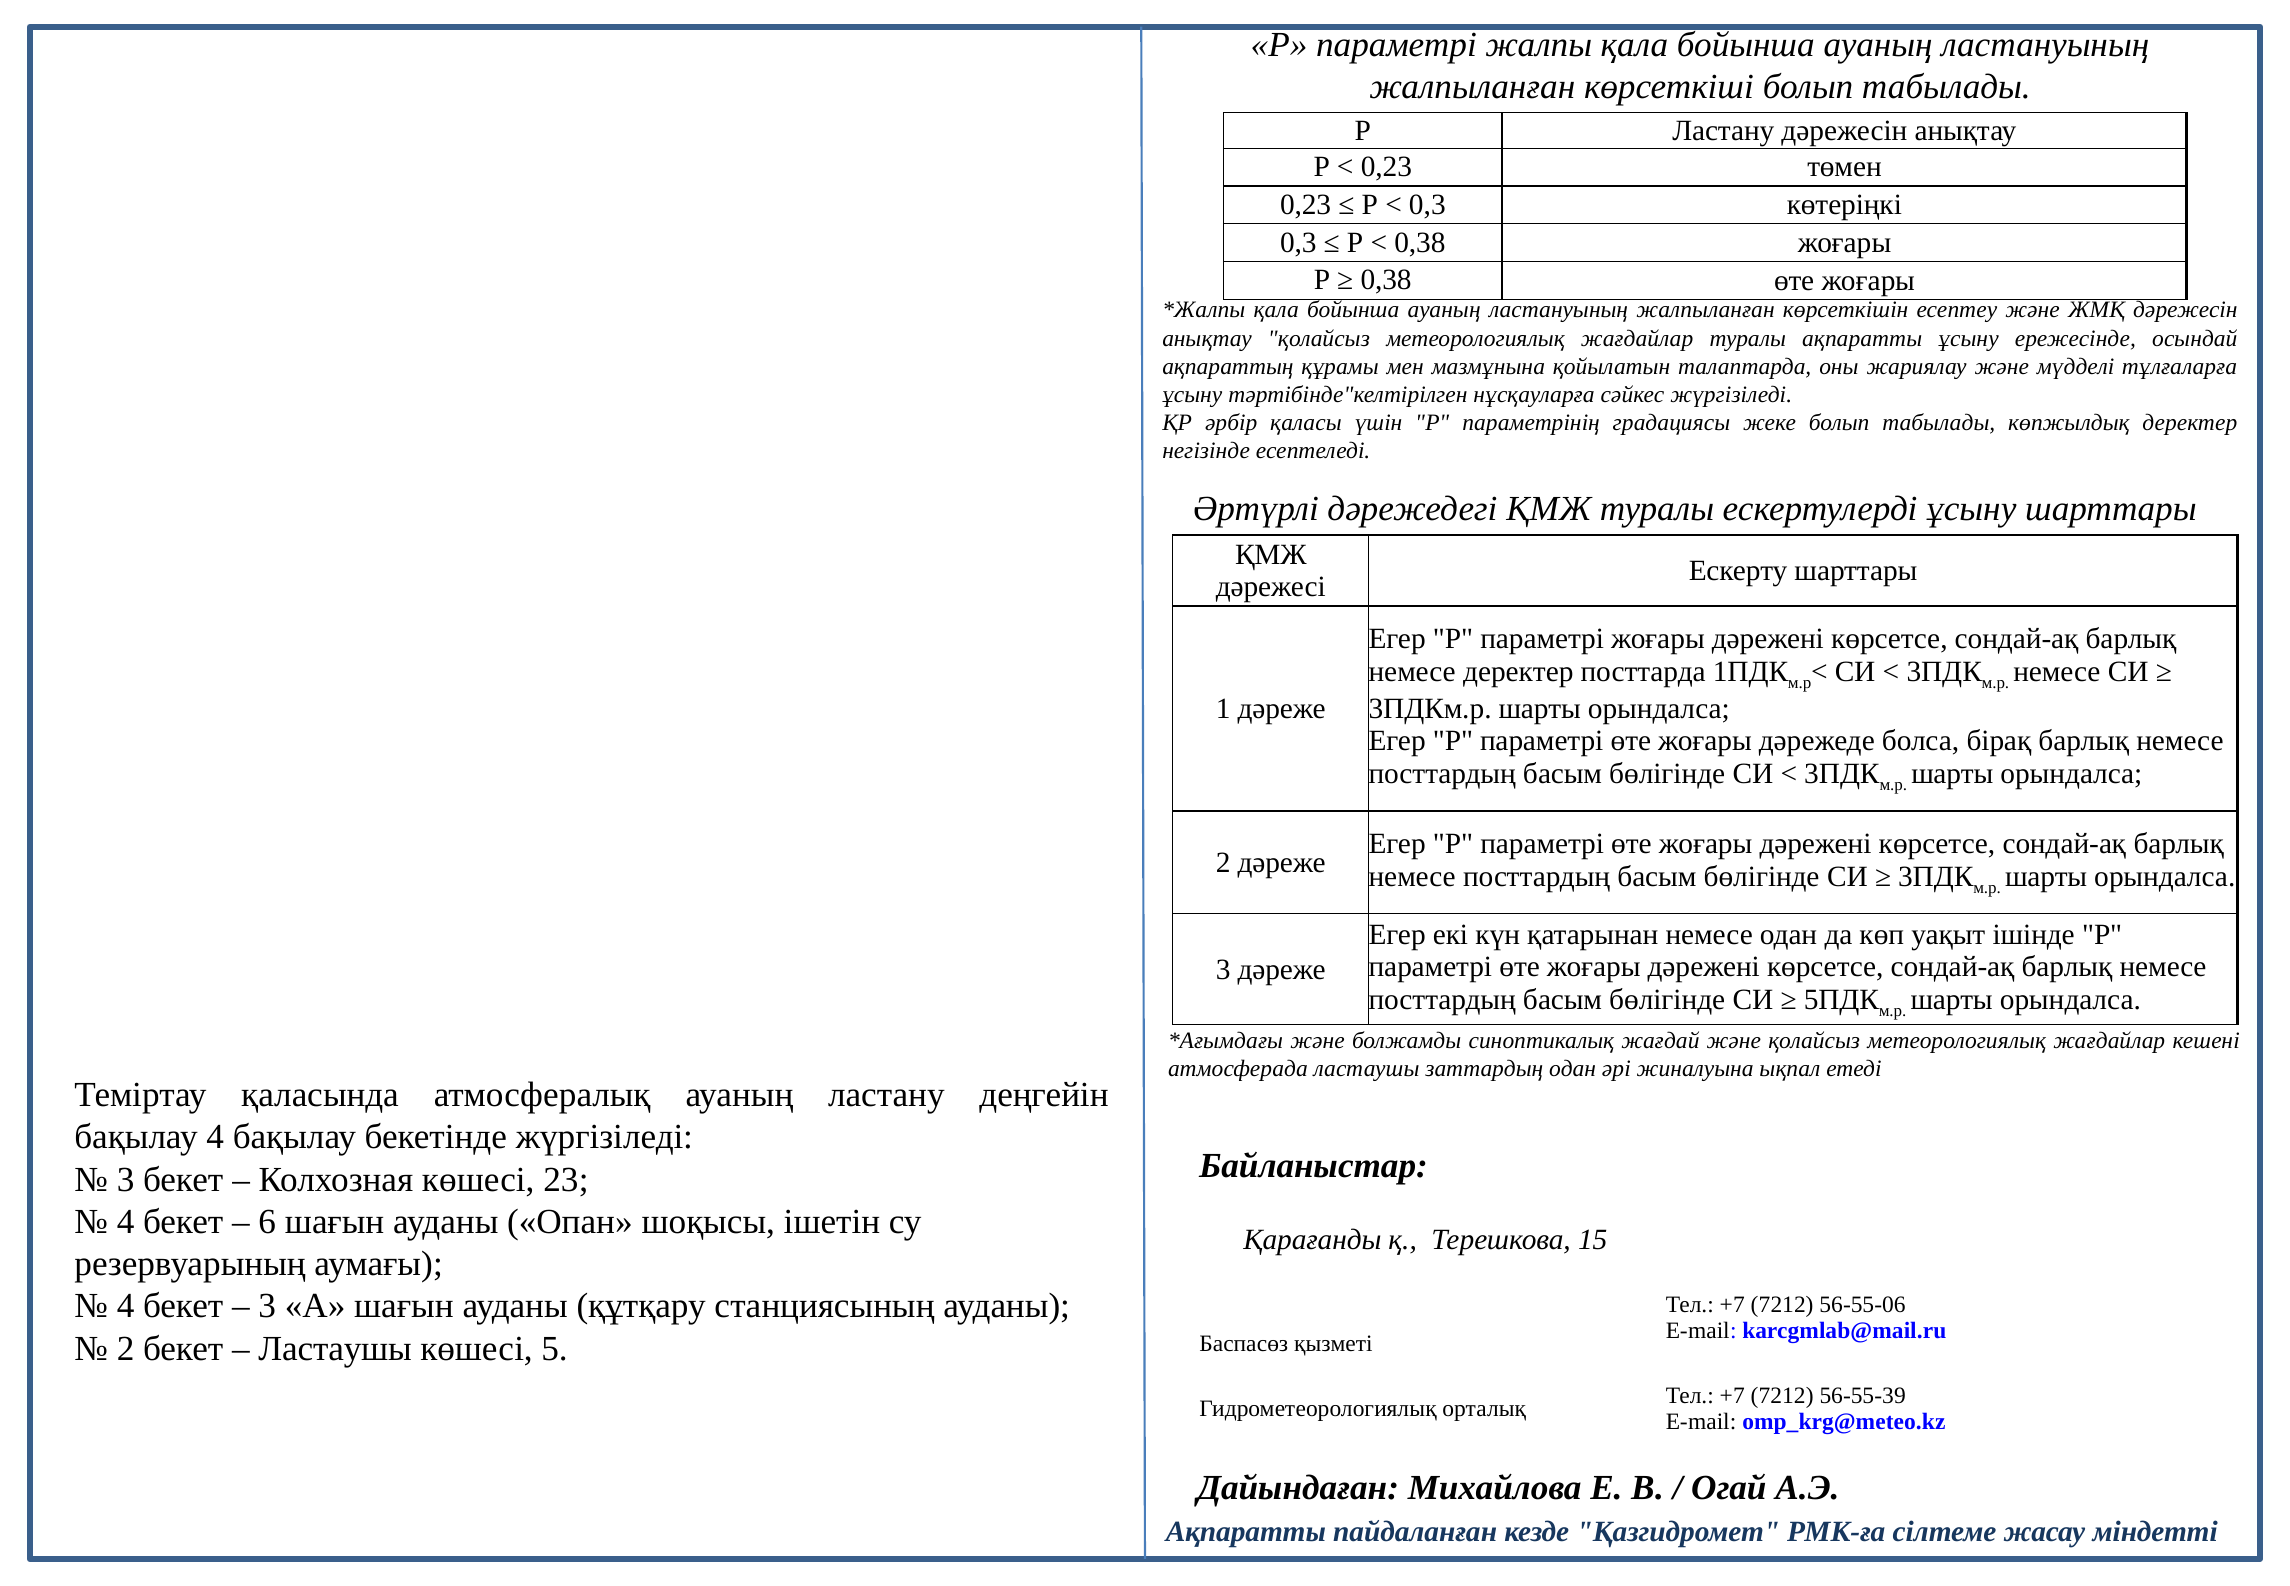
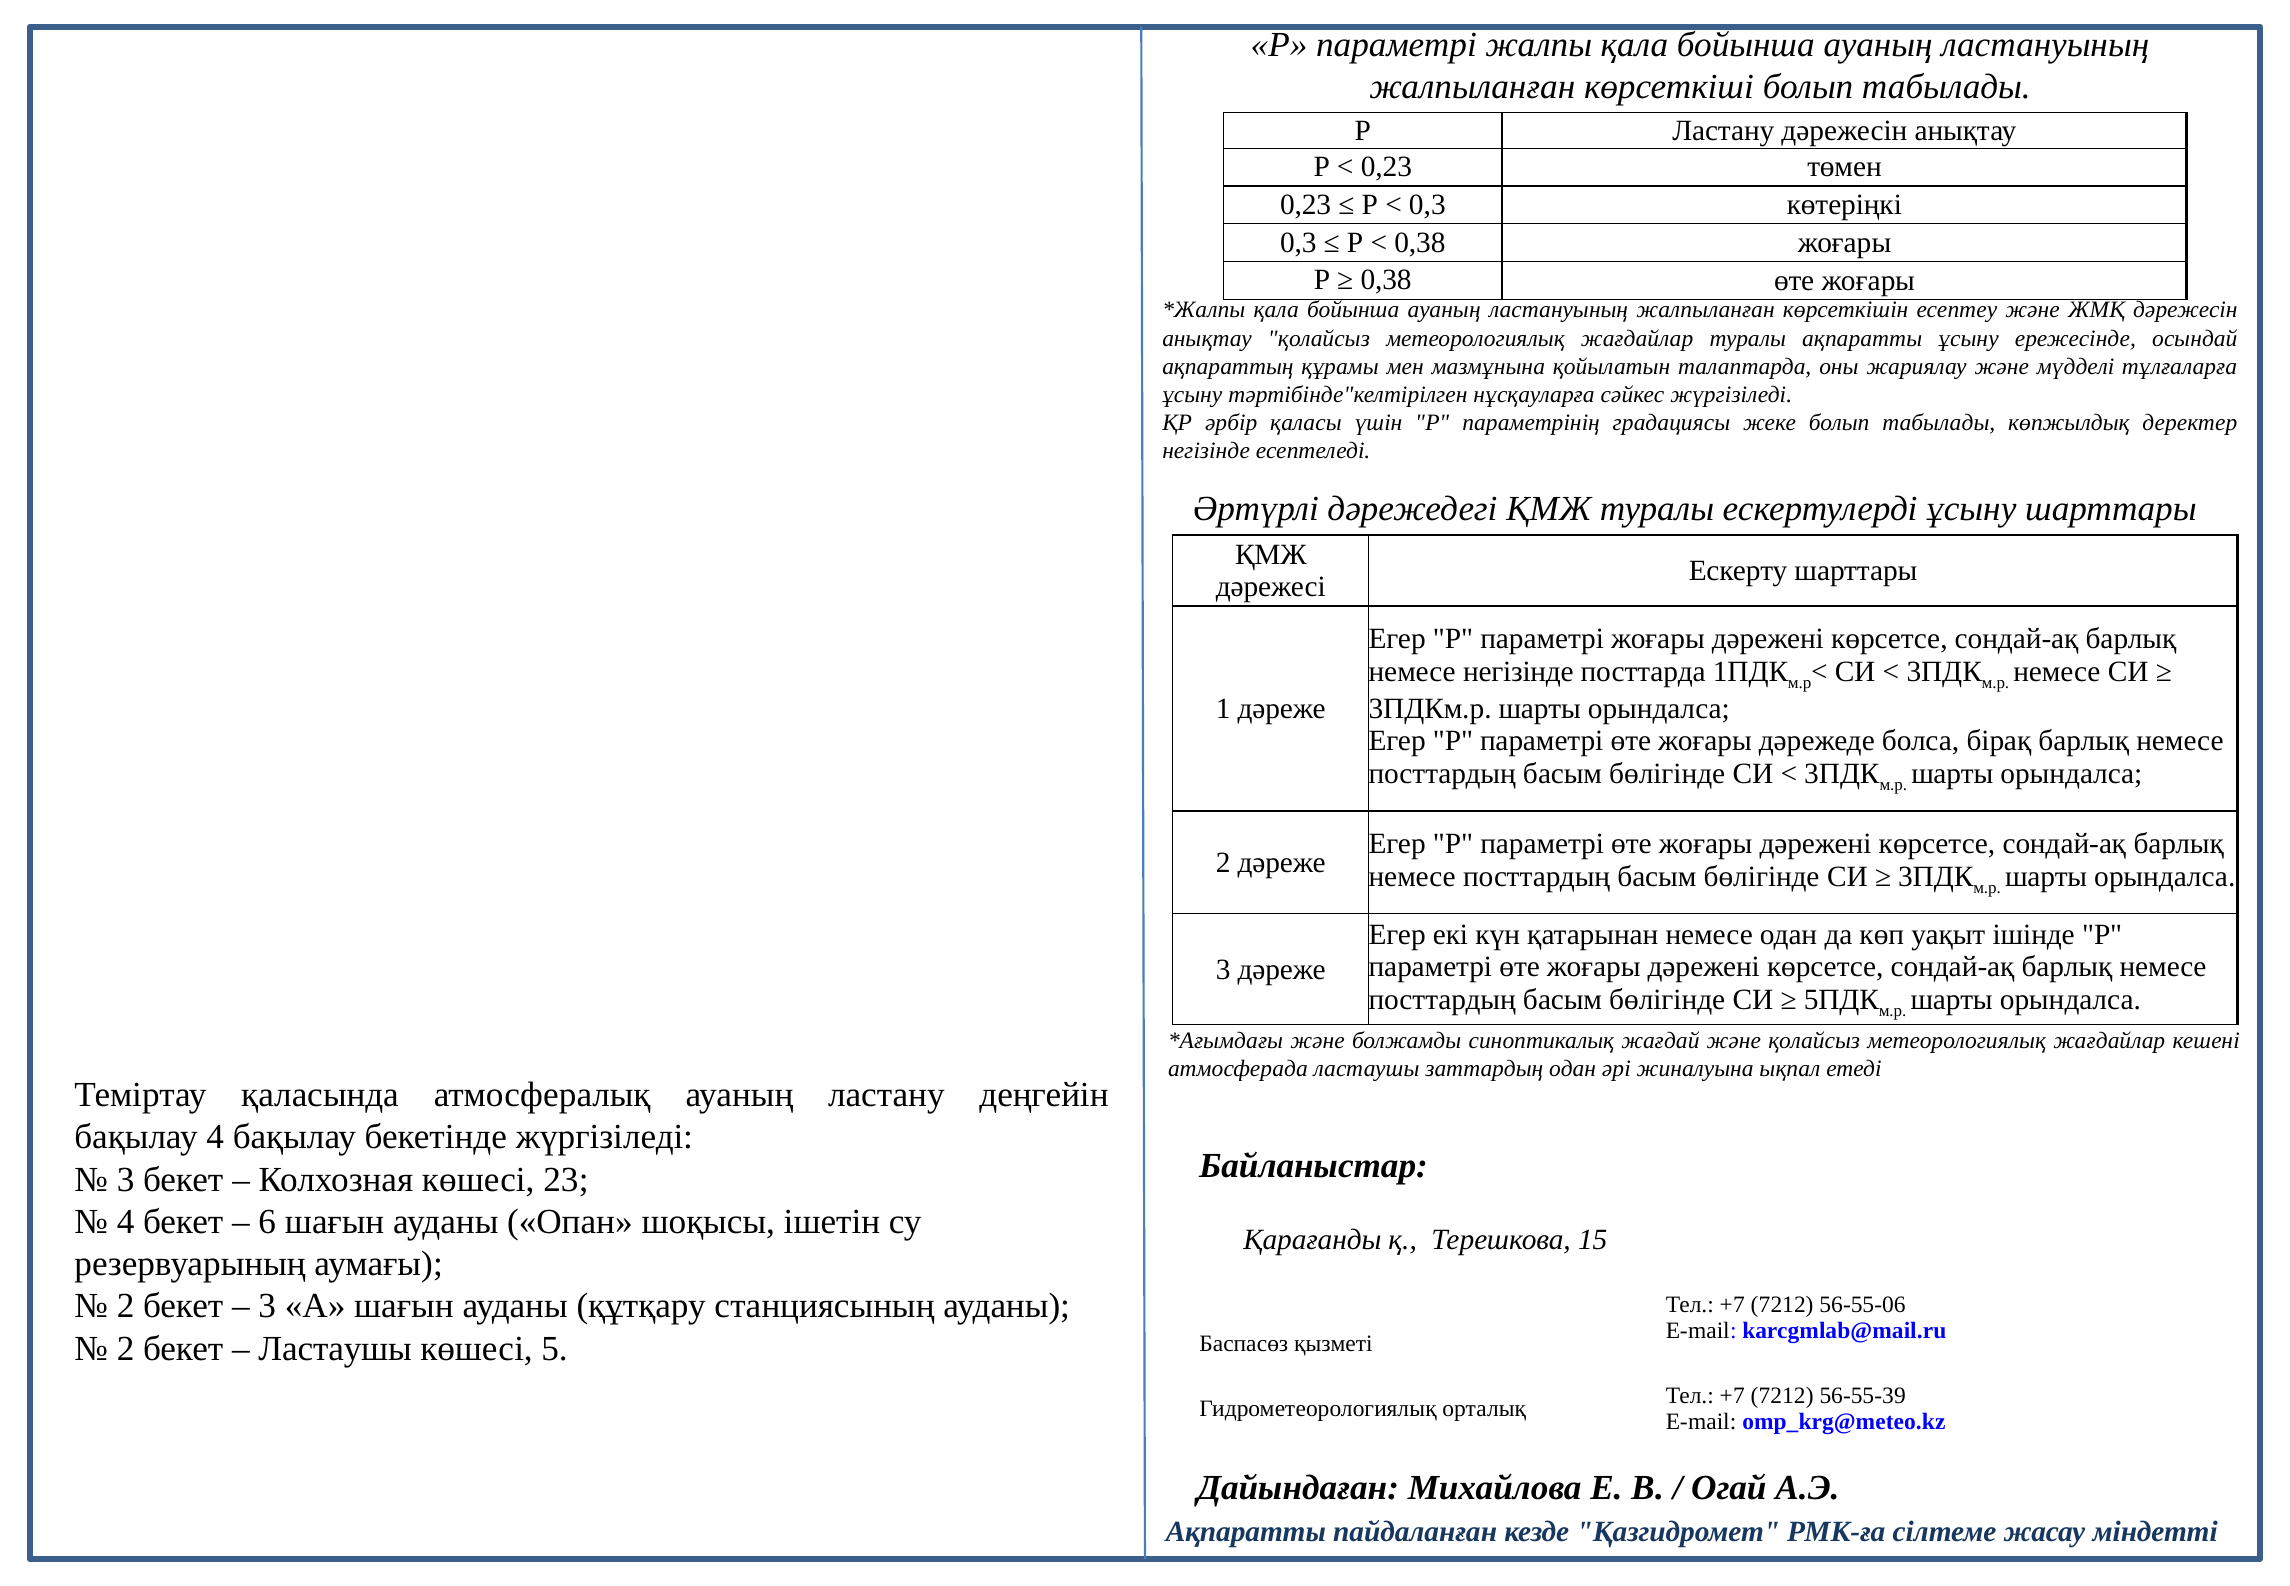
немесе деректер: деректер -> негізінде (1518, 671)
4: 4 -> 2 (126, 1306)
